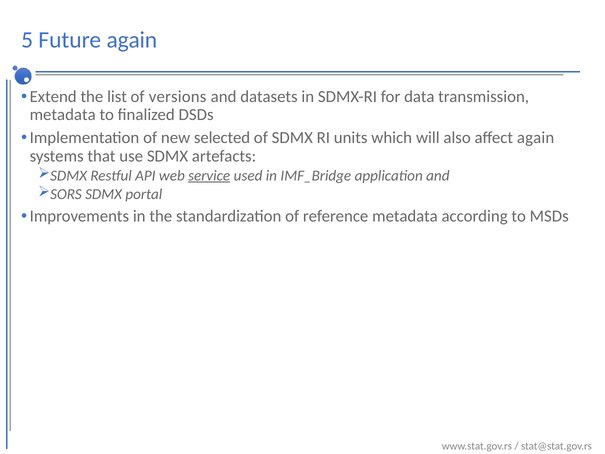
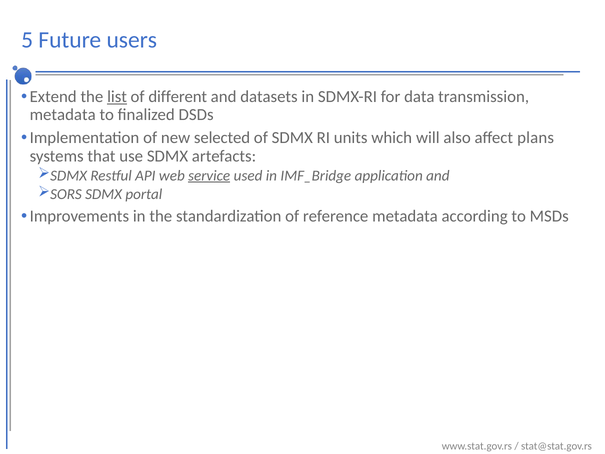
Future again: again -> users (132, 40)
list underline: none -> present (117, 97)
versions: versions -> different (178, 97)
affect again: again -> plans (536, 138)
